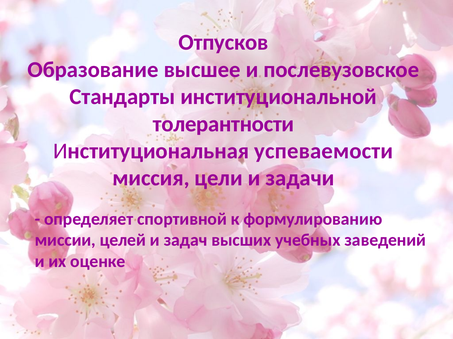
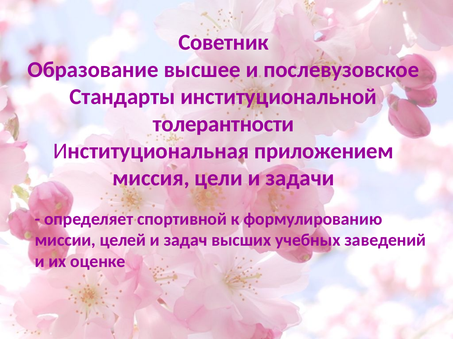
Отпусков: Отпусков -> Советник (224, 43)
успеваемости: успеваемости -> приложением (324, 151)
